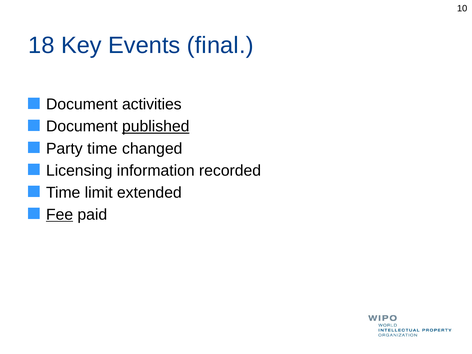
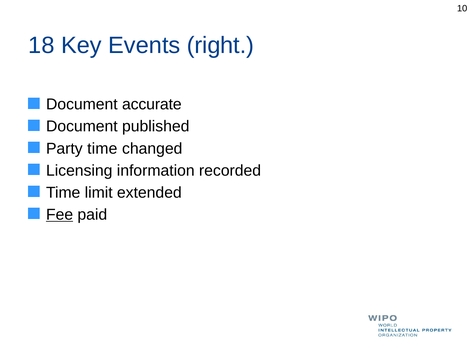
final: final -> right (220, 45)
activities: activities -> accurate (152, 104)
published underline: present -> none (156, 126)
